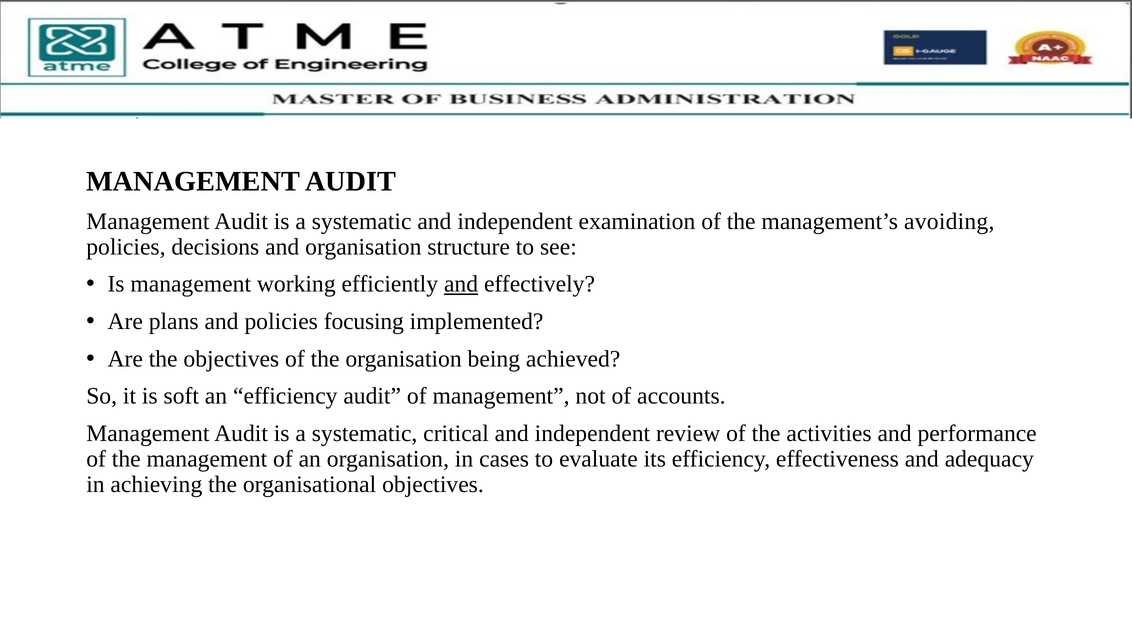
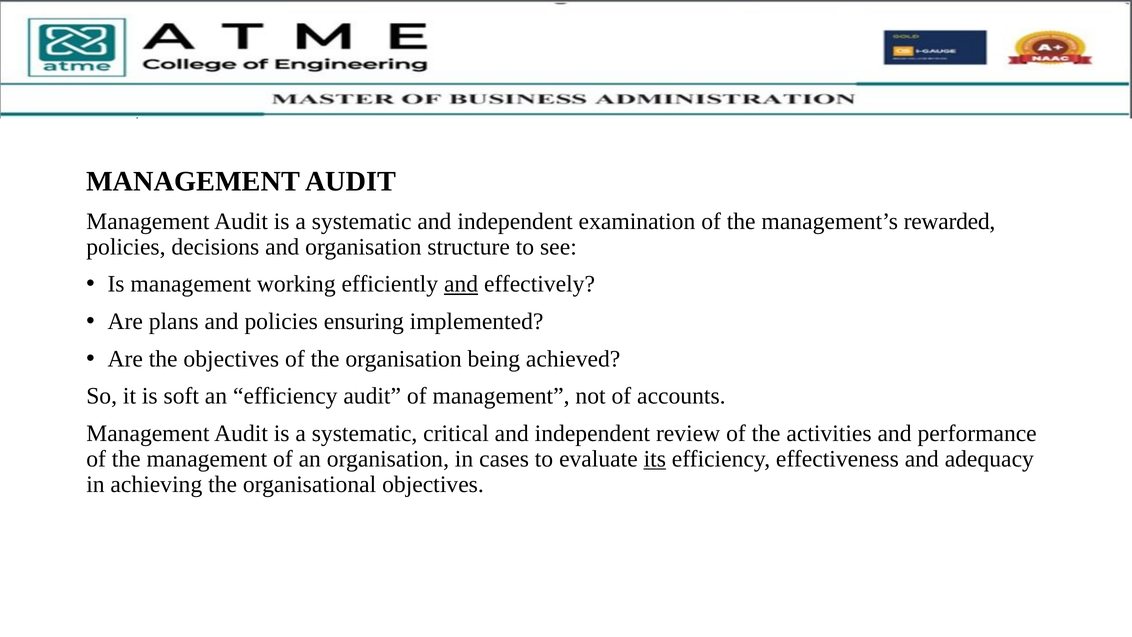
avoiding: avoiding -> rewarded (950, 221)
focusing: focusing -> ensuring (364, 321)
its underline: none -> present (655, 459)
